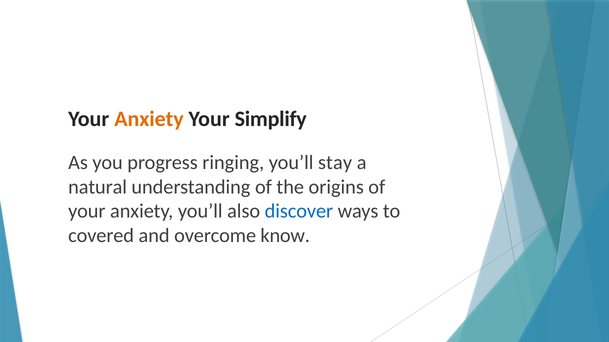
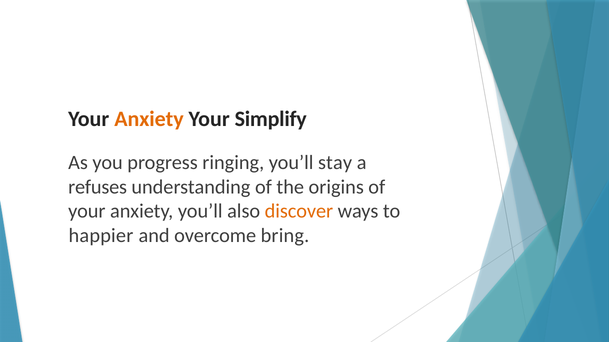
natural: natural -> refuses (98, 187)
discover colour: blue -> orange (299, 212)
covered: covered -> happier (101, 236)
know: know -> bring (285, 236)
